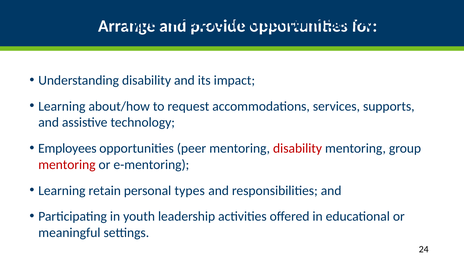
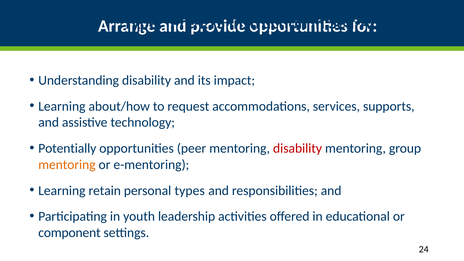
Employees: Employees -> Potentially (67, 148)
mentoring colour: red -> orange (67, 165)
meaningful: meaningful -> component (69, 233)
